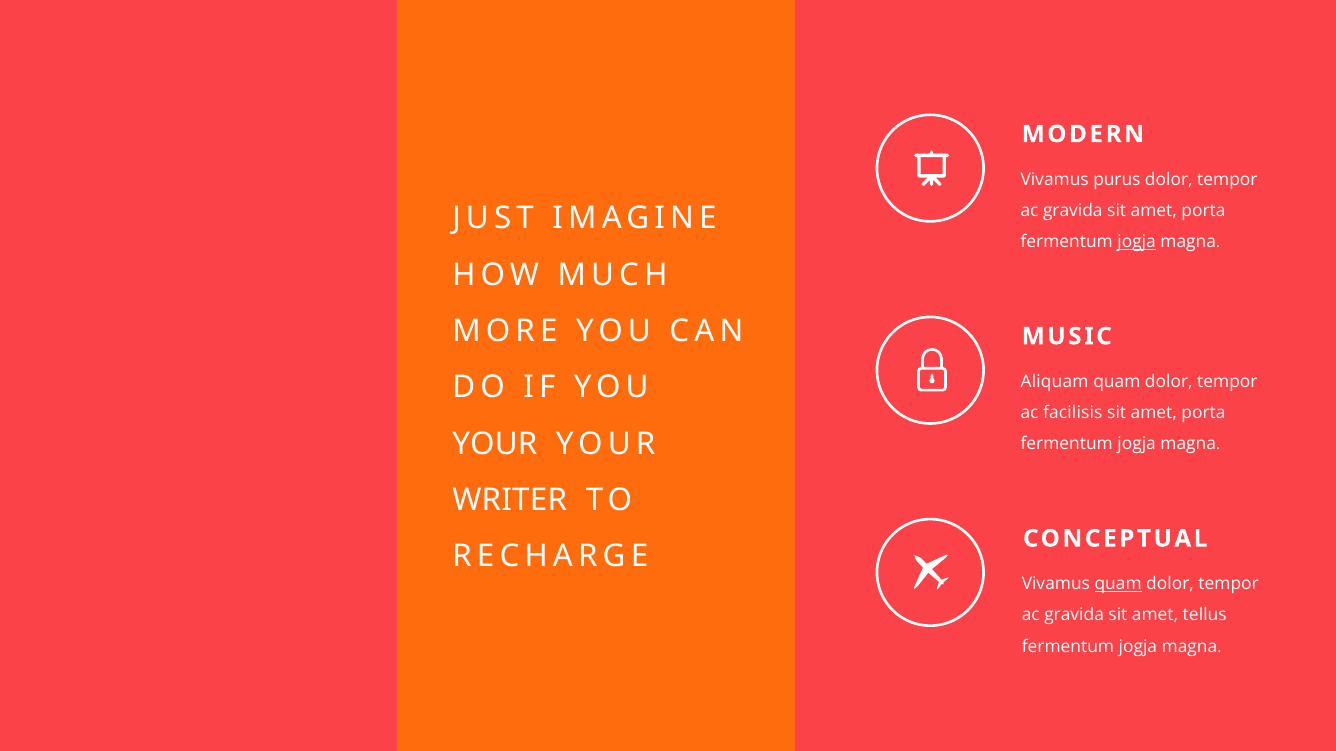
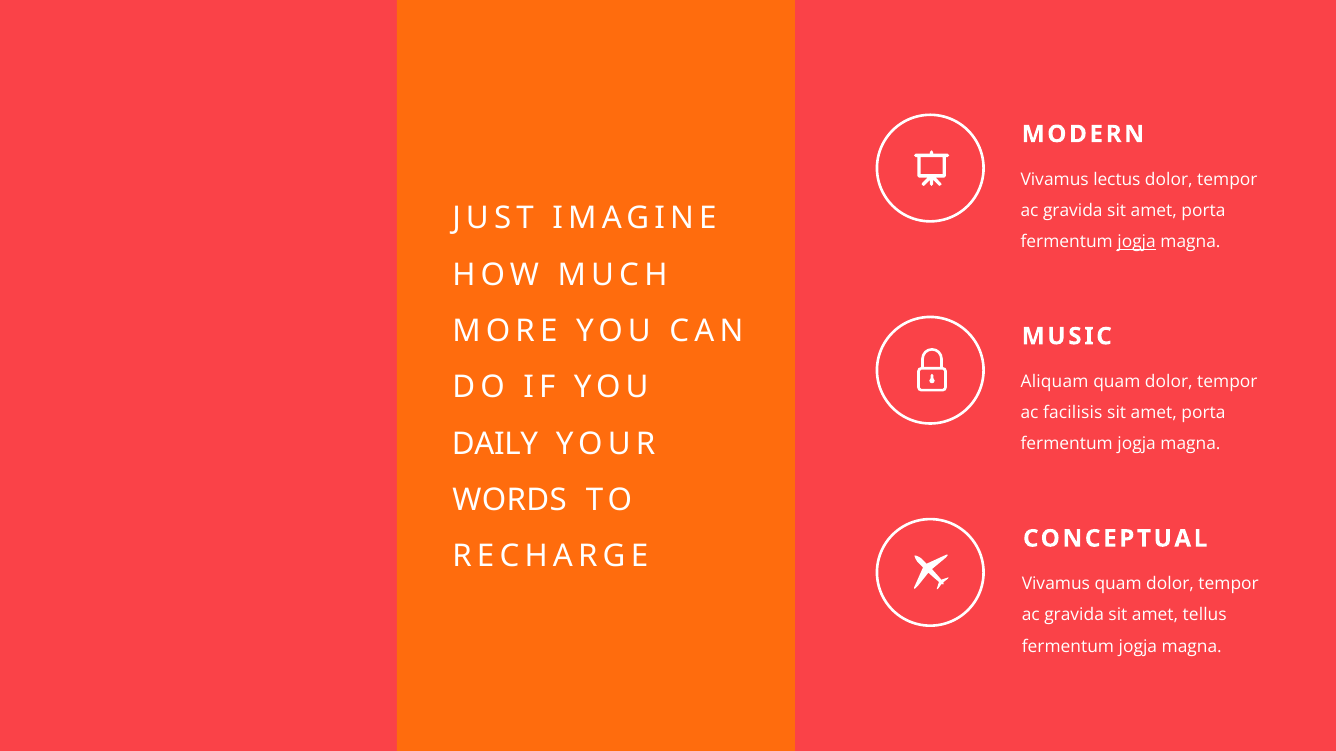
purus: purus -> lectus (1117, 180)
YOUR: YOUR -> DAILY (495, 444)
WRITER: WRITER -> WORDS (510, 500)
quam underline: present -> none (1118, 584)
